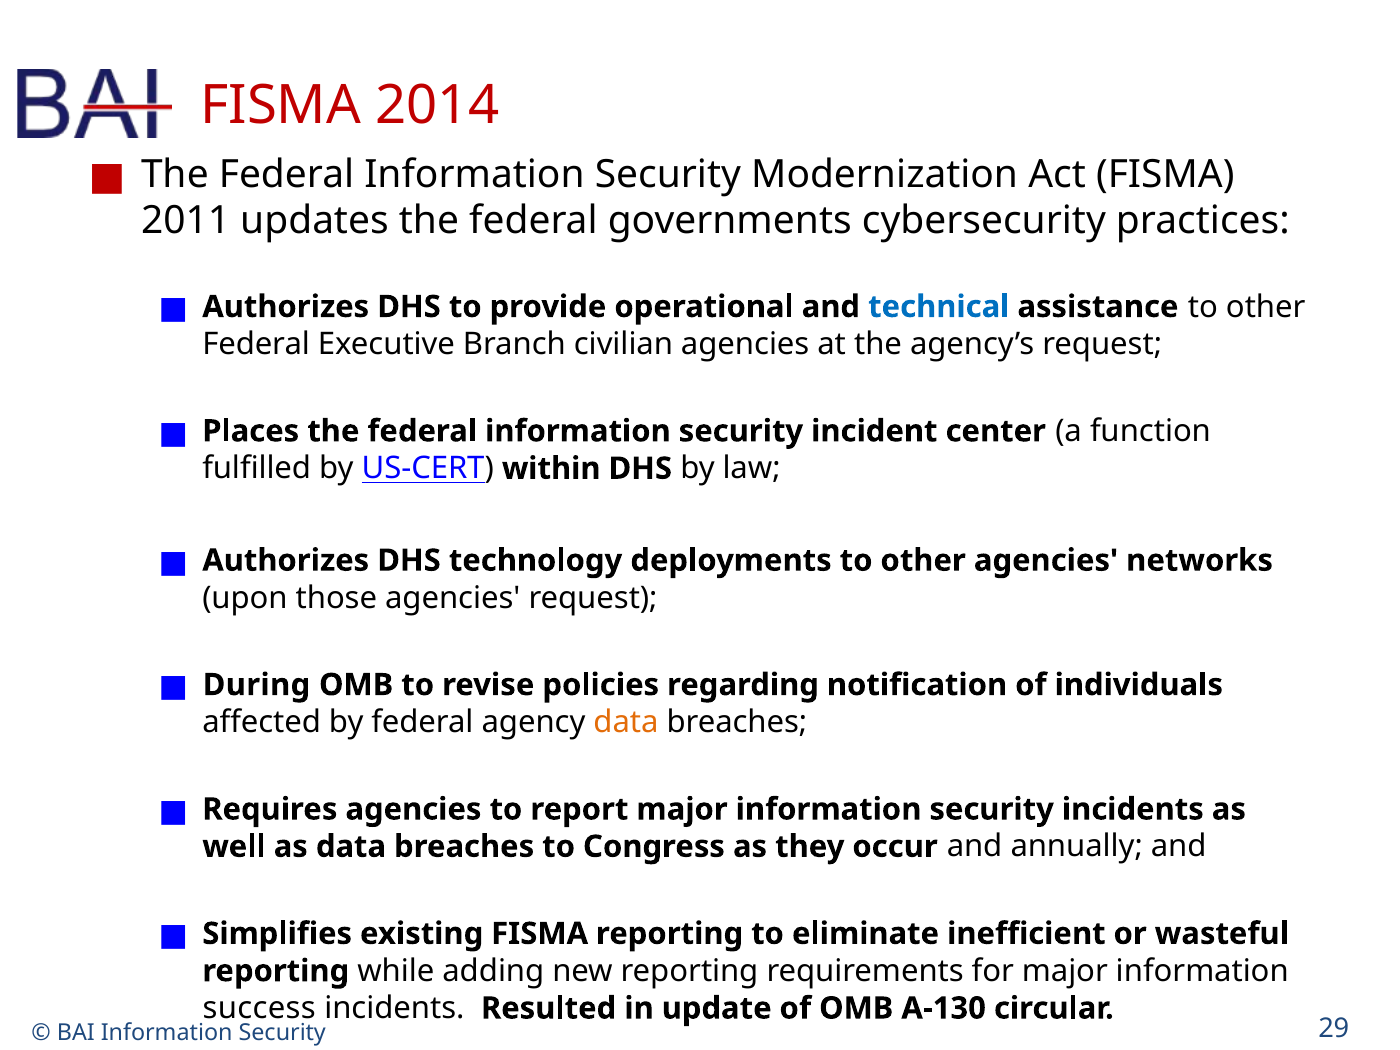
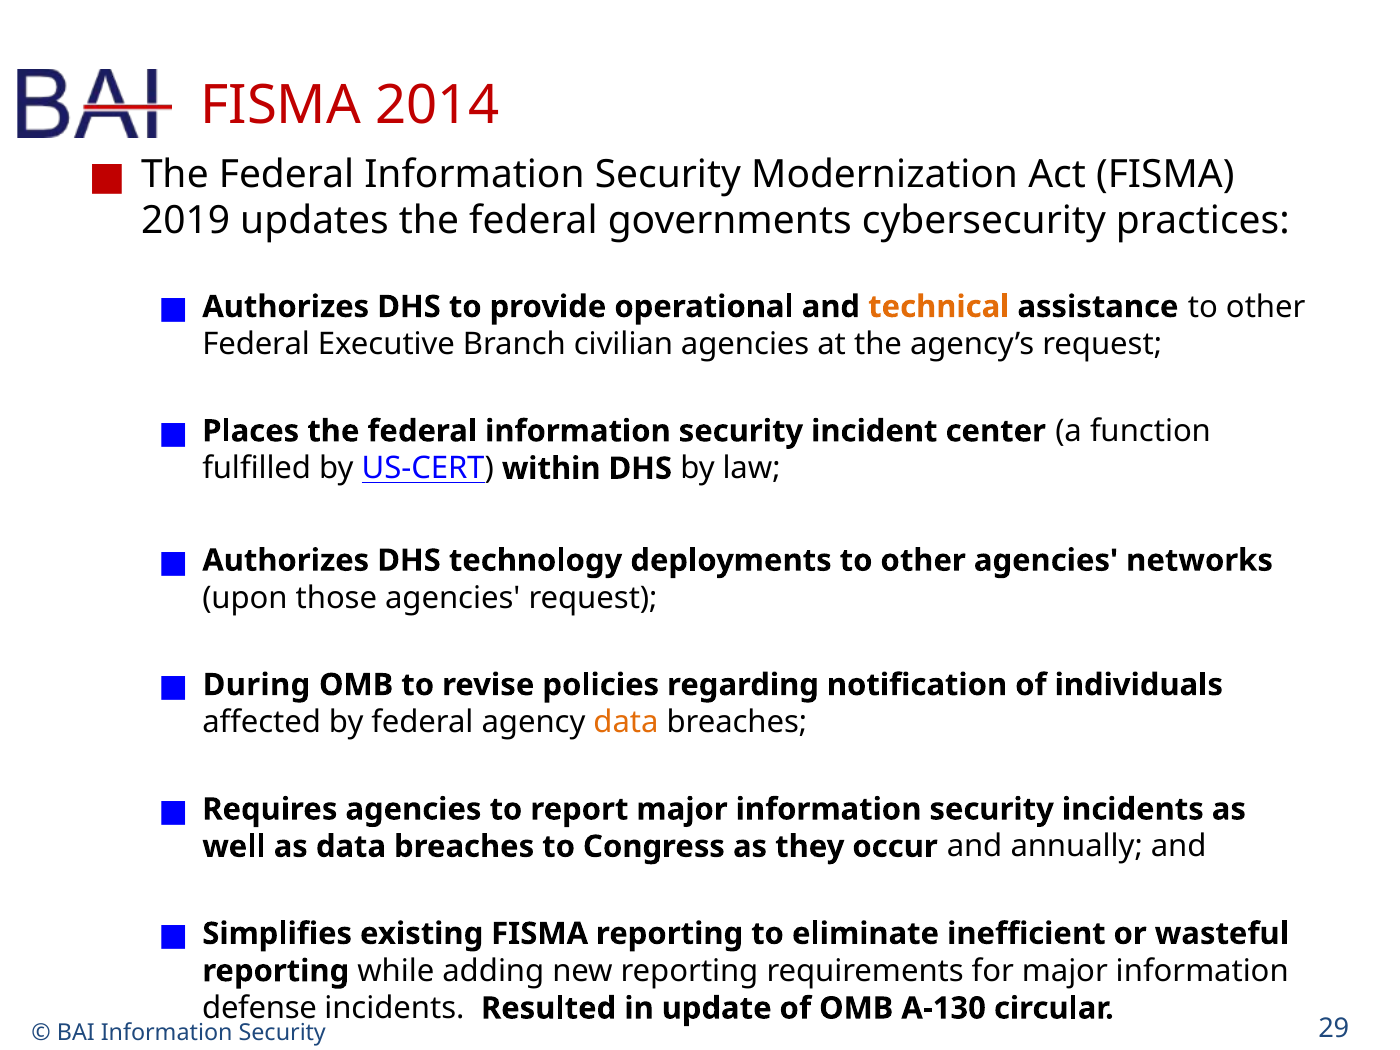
2011: 2011 -> 2019 (186, 221)
technical colour: blue -> orange (939, 307)
success: success -> defense (260, 1008)
